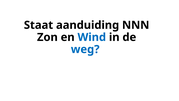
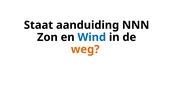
weg colour: blue -> orange (85, 49)
